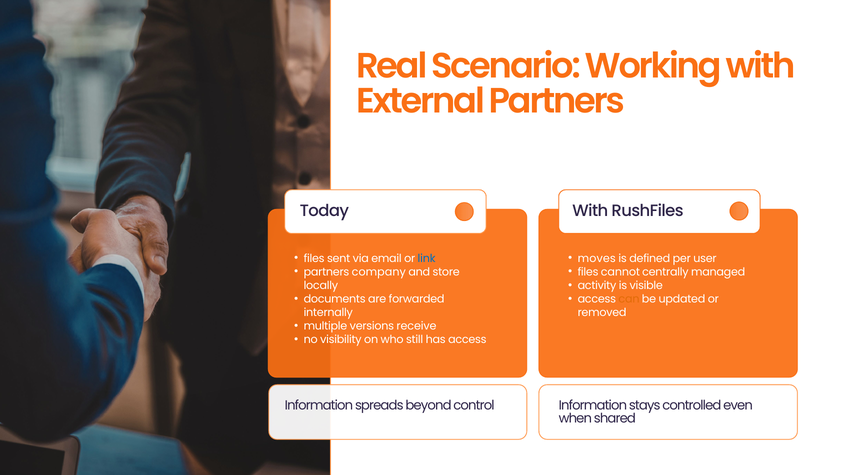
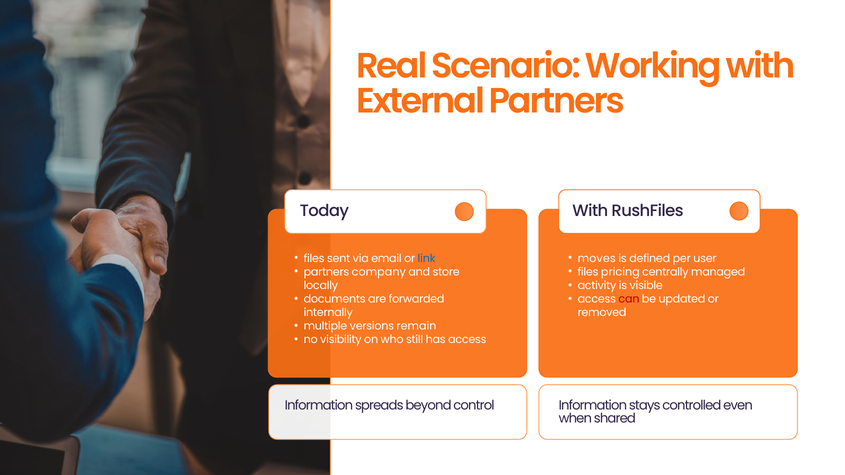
cannot: cannot -> pricing (620, 272)
can colour: orange -> red (629, 299)
receive: receive -> remain (416, 326)
